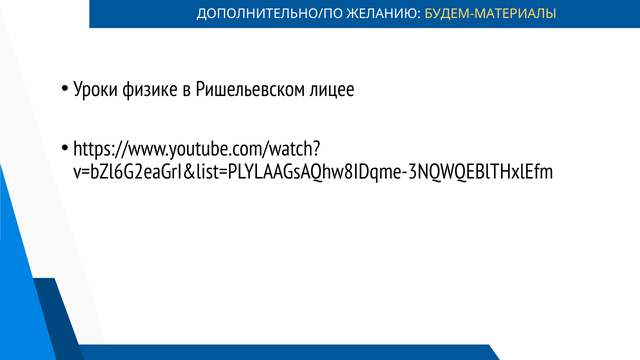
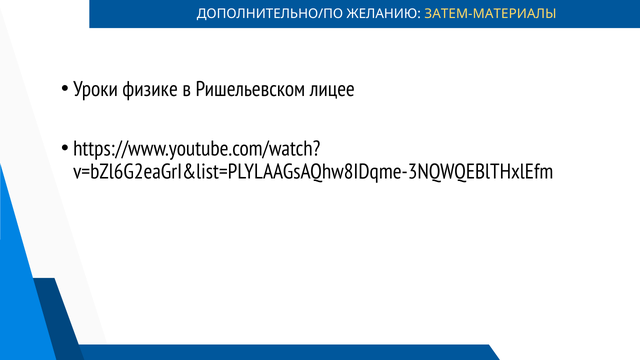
БУДЕМ-МАТЕРИАЛЫ: БУДЕМ-МАТЕРИАЛЫ -> ЗАТЕМ-МАТЕРИАЛЫ (490, 14)
